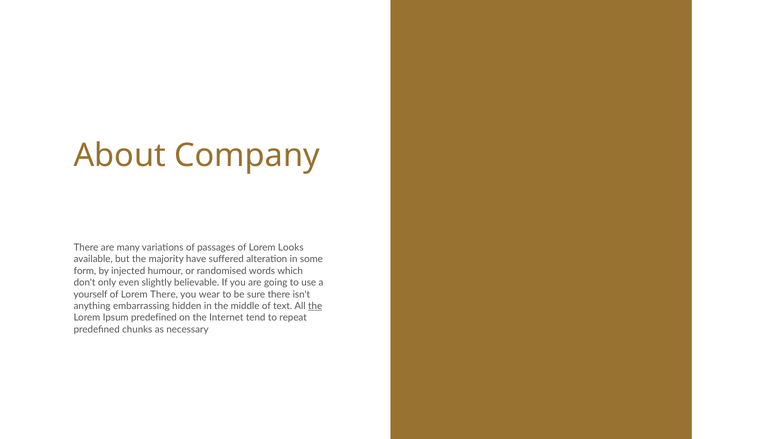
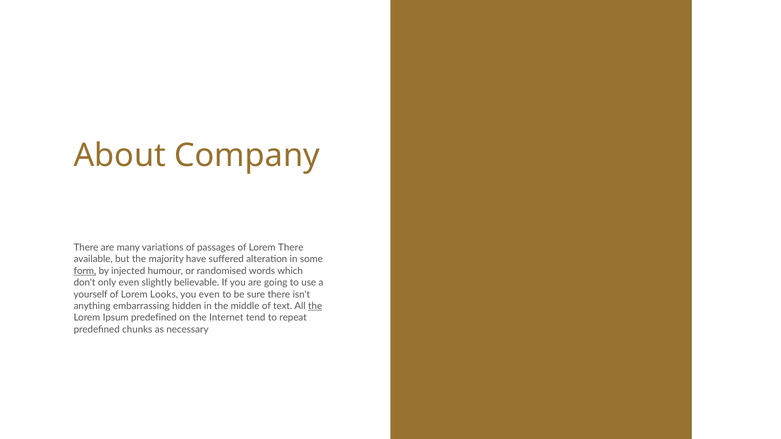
Lorem Looks: Looks -> There (291, 248)
form underline: none -> present (85, 271)
Lorem There: There -> Looks (164, 294)
you wear: wear -> even (209, 294)
